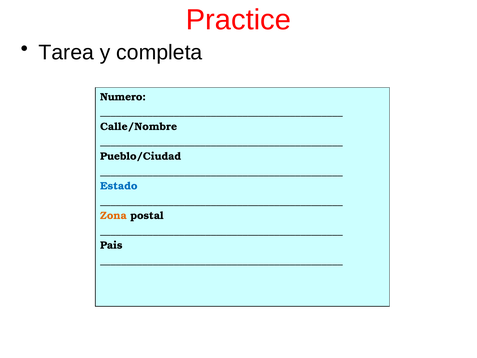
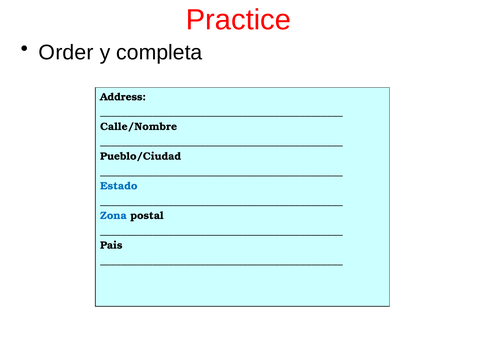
Tarea: Tarea -> Order (66, 52)
Numero: Numero -> Address (123, 97)
Zona colour: orange -> blue (113, 216)
